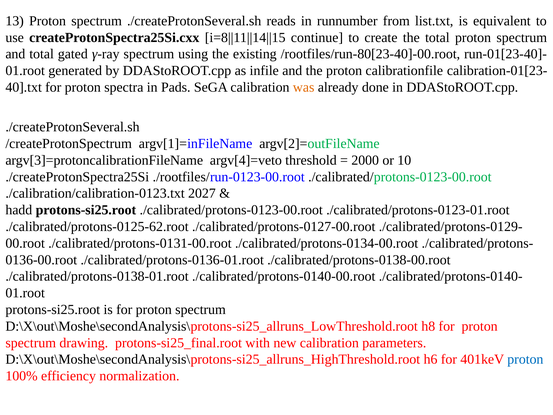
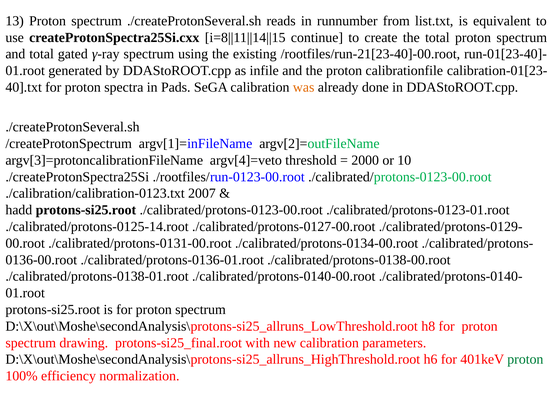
/rootfiles/run-80[23-40]-00.root: /rootfiles/run-80[23-40]-00.root -> /rootfiles/run-21[23-40]-00.root (370, 54)
2027: 2027 -> 2007 (202, 193)
./calibrated/protons-0125-62.root: ./calibrated/protons-0125-62.root -> ./calibrated/protons-0125-14.root (97, 226)
proton colour: blue -> green (525, 359)
